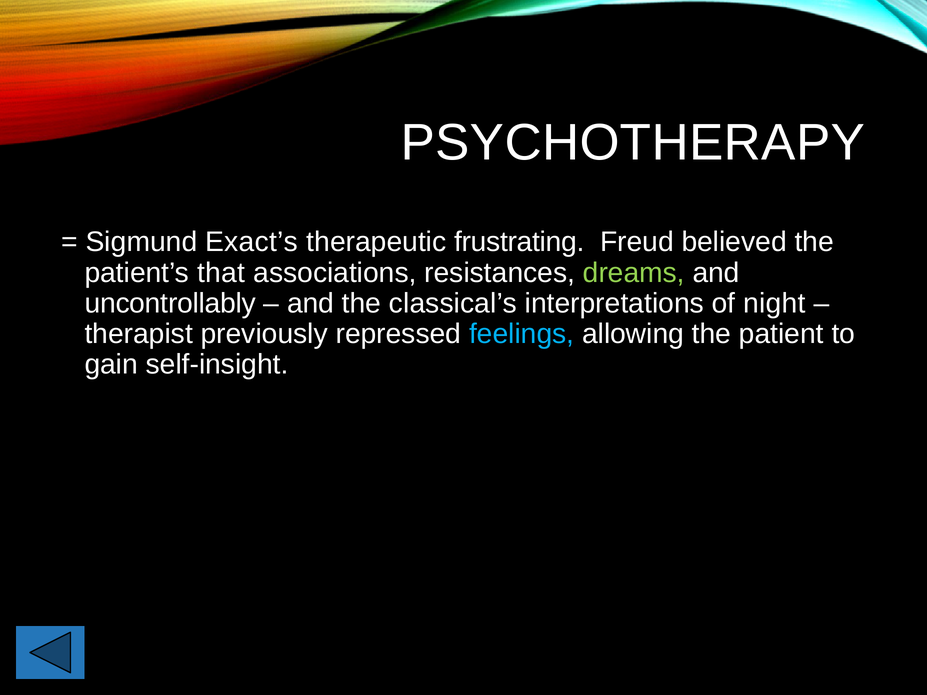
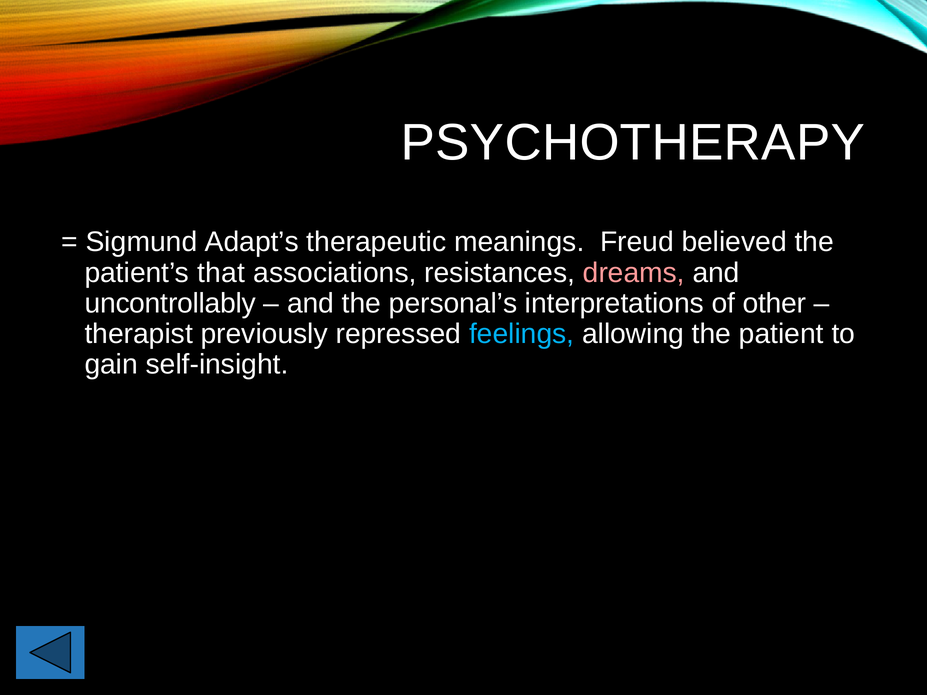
Exact’s: Exact’s -> Adapt’s (252, 242)
frustrating: frustrating -> meanings (519, 242)
dreams colour: light green -> pink (634, 273)
classical’s: classical’s -> personal’s (453, 303)
night: night -> other (775, 303)
